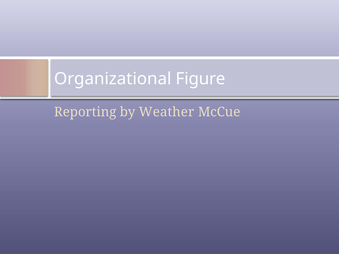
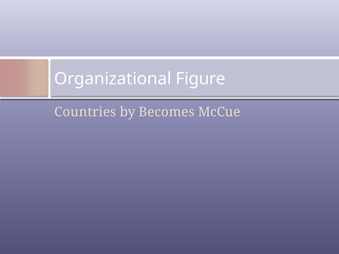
Reporting: Reporting -> Countries (85, 112)
Weather: Weather -> Becomes (167, 112)
